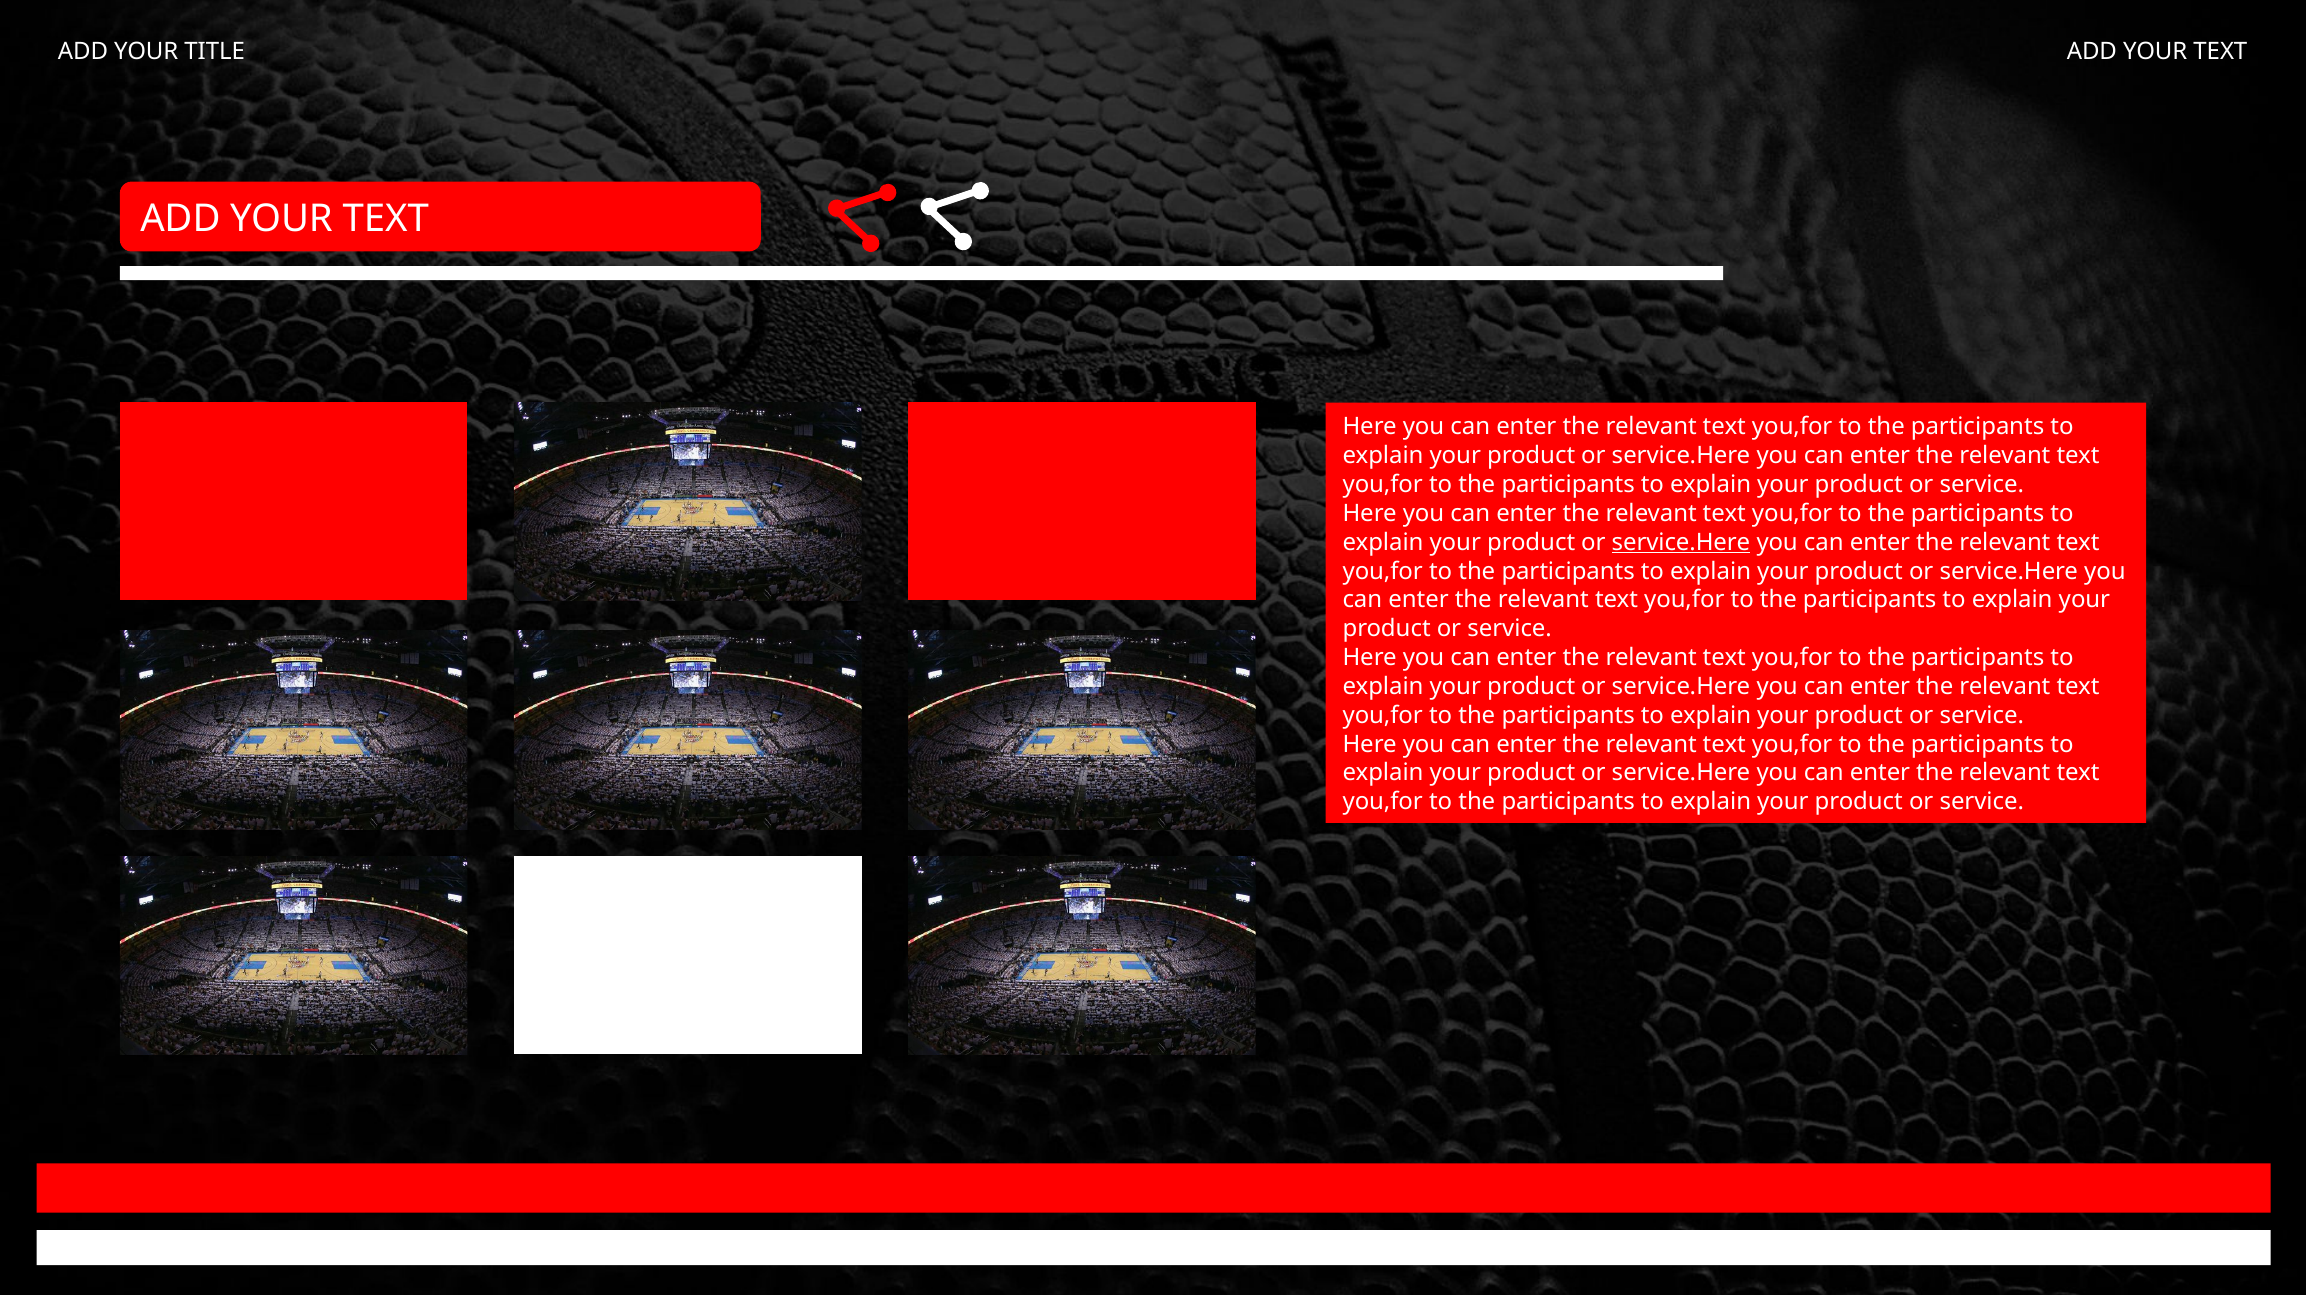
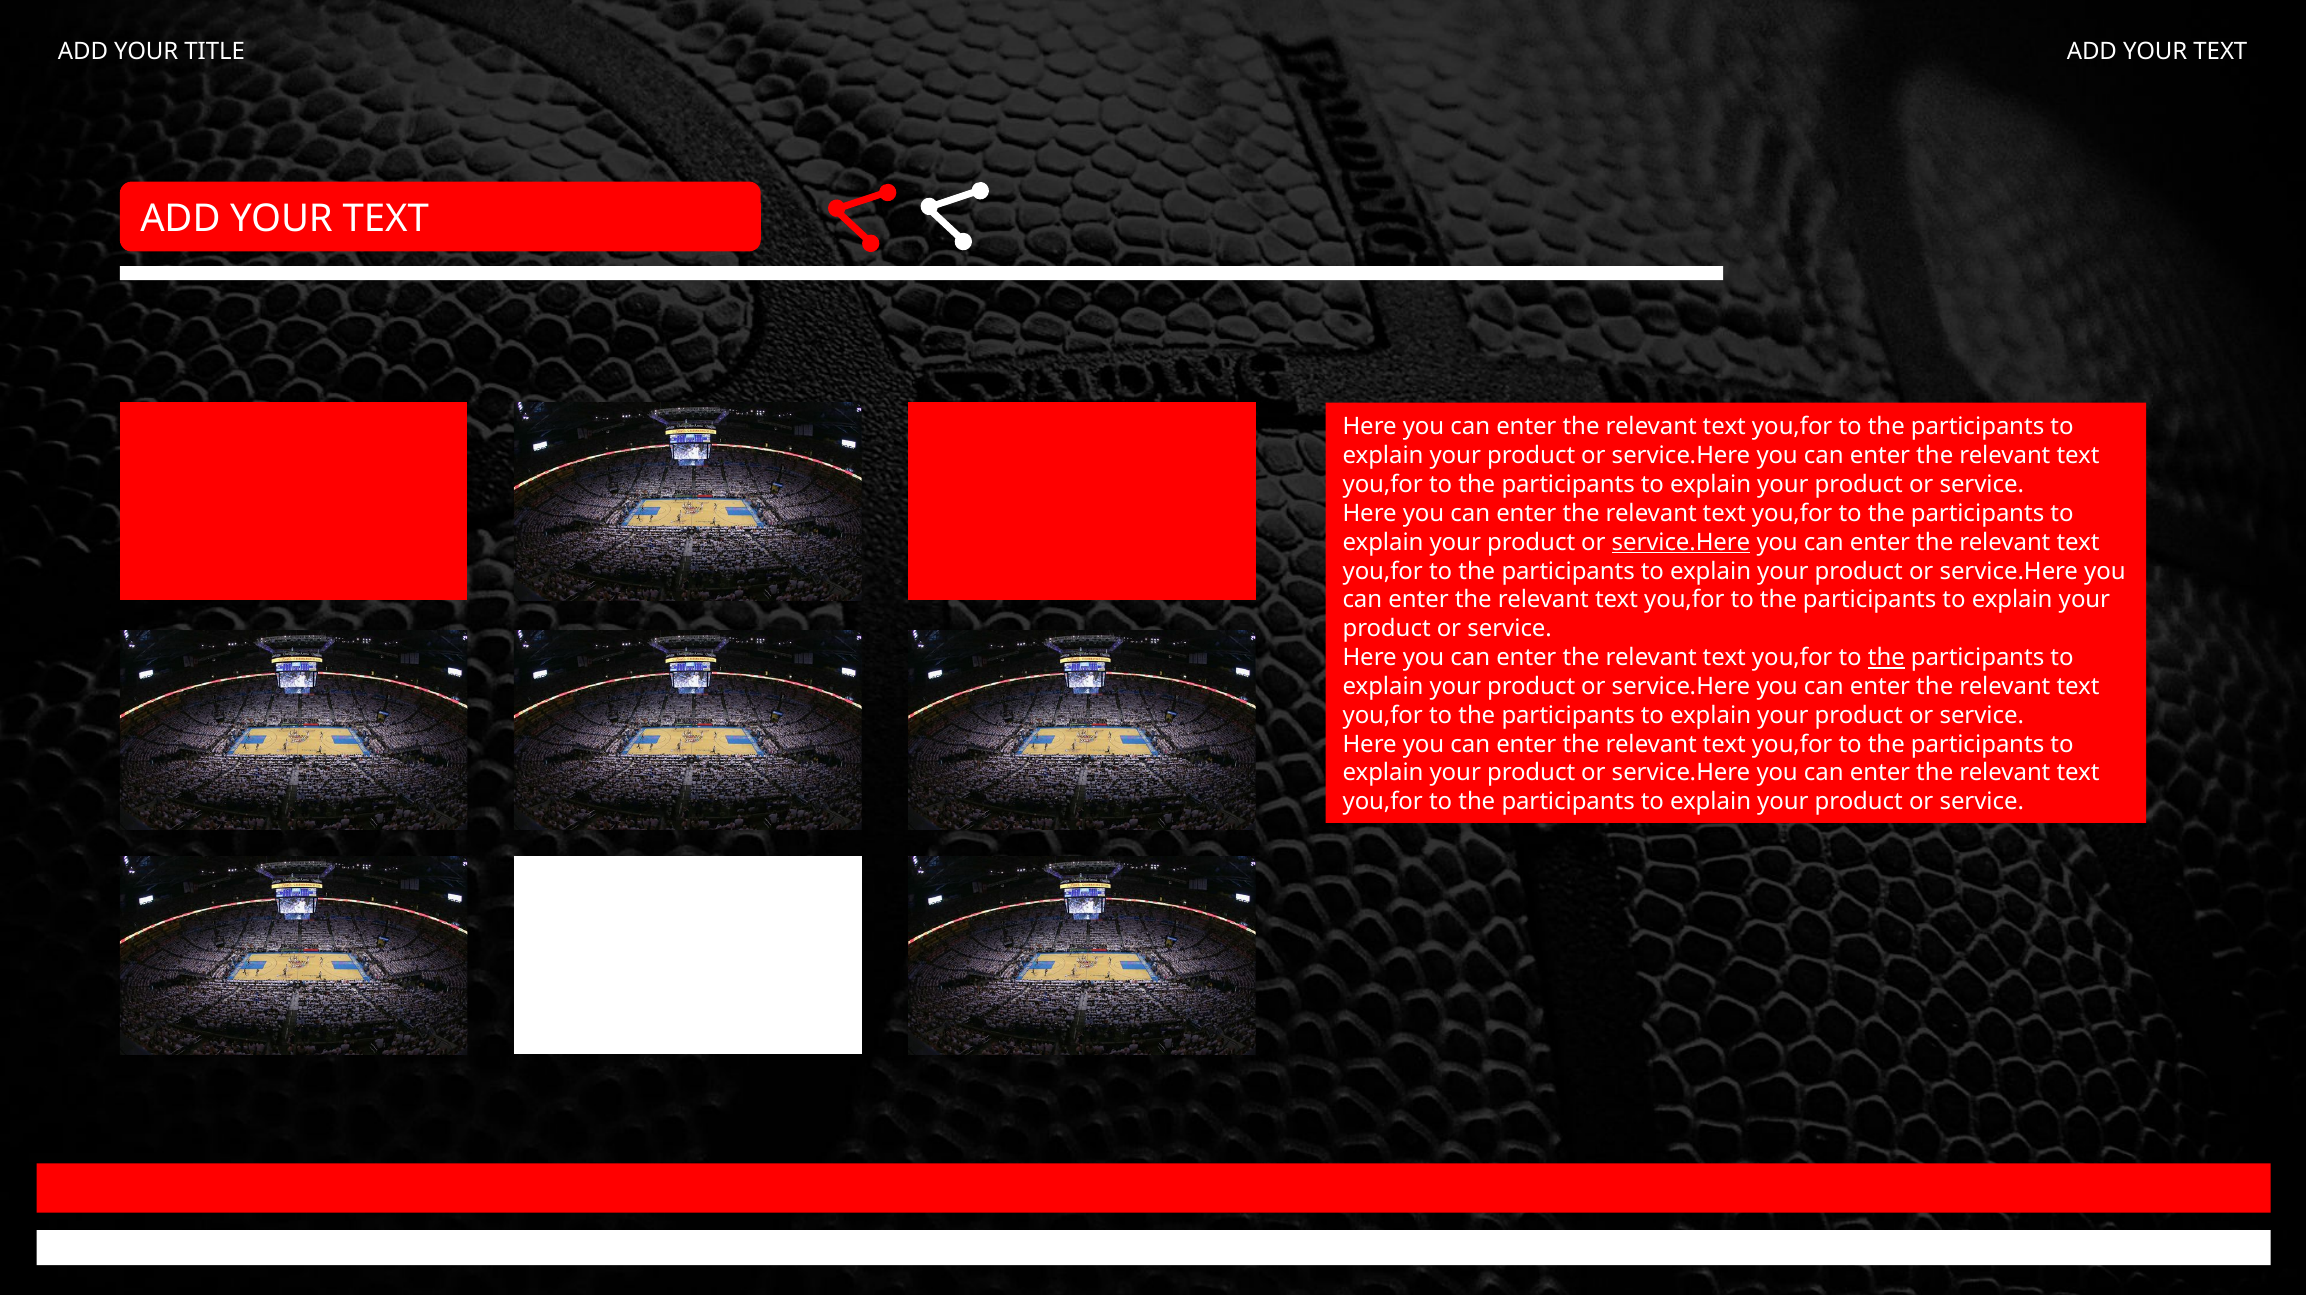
the underline: none -> present (1886, 658)
